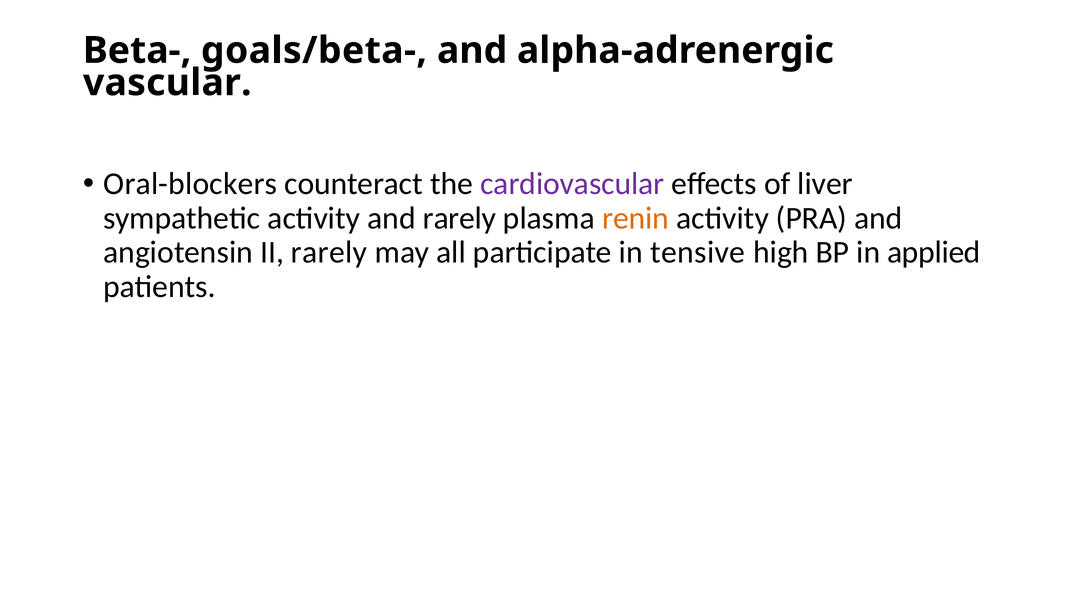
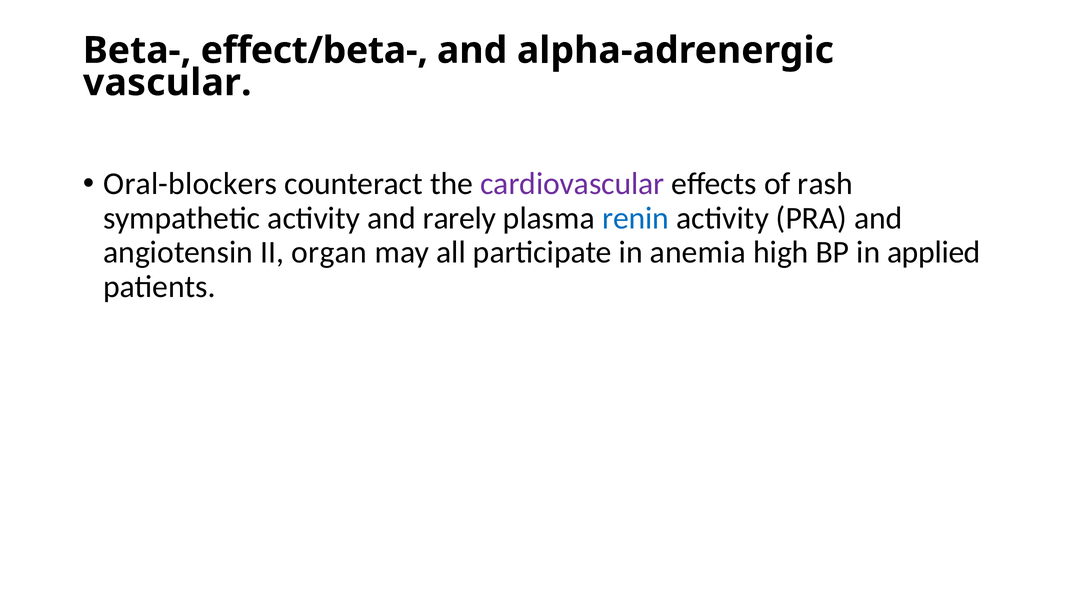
goals/beta-: goals/beta- -> effect/beta- (314, 50)
liver: liver -> rash (825, 184)
renin colour: orange -> blue (636, 218)
II rarely: rarely -> organ (329, 252)
tensive: tensive -> anemia (698, 252)
